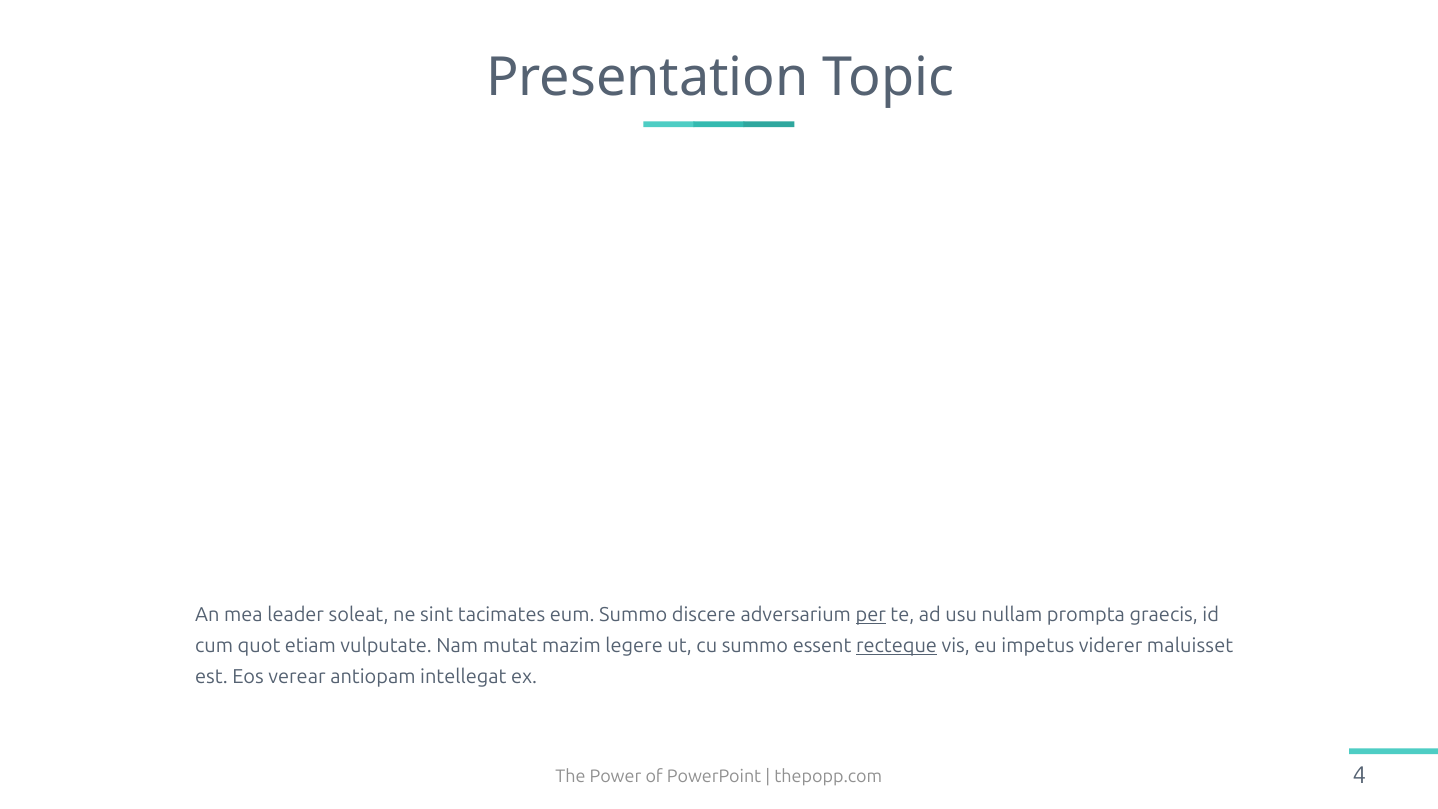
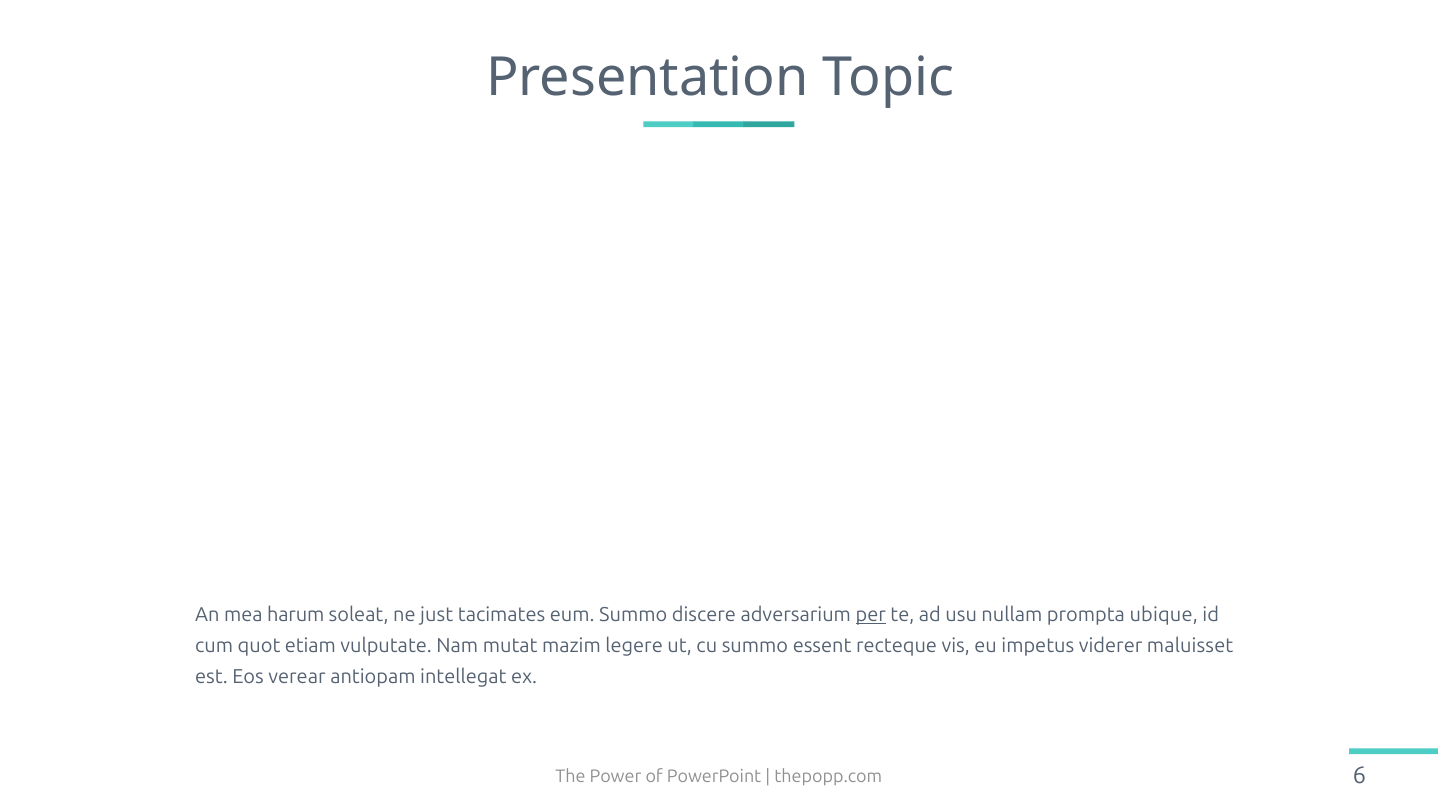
leader: leader -> harum (296, 615)
sint: sint -> just (437, 615)
graecis: graecis -> ubique (1164, 615)
recteque underline: present -> none (897, 646)
4: 4 -> 6 (1359, 776)
